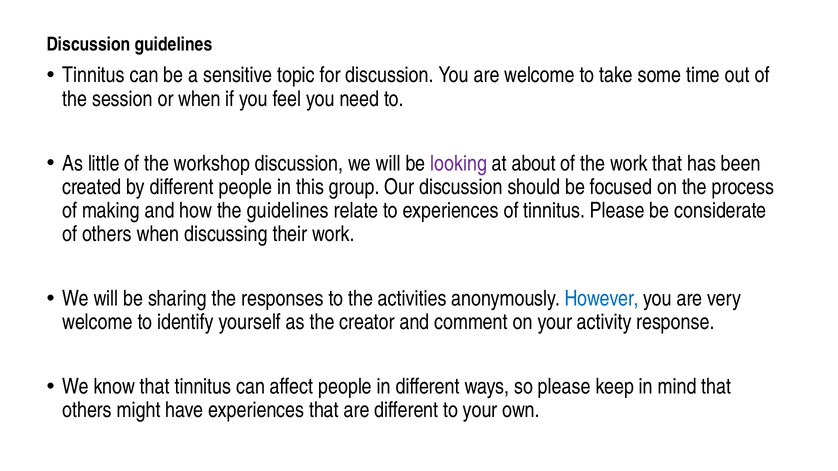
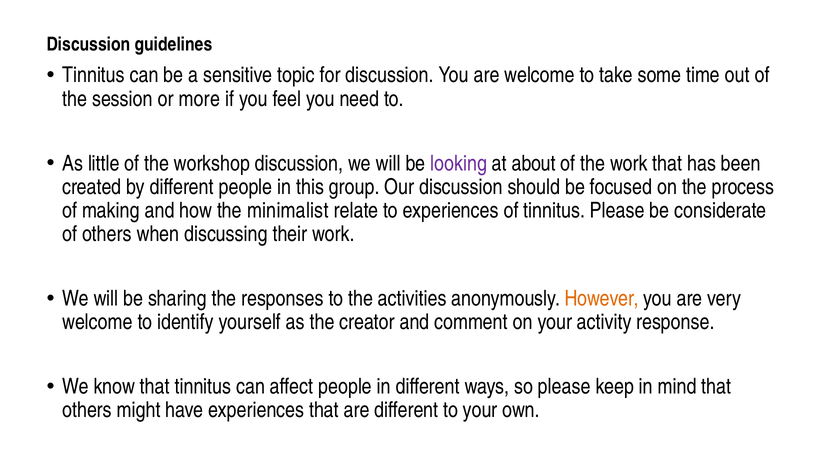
or when: when -> more (199, 99)
the guidelines: guidelines -> minimalist (288, 211)
However colour: blue -> orange (602, 299)
